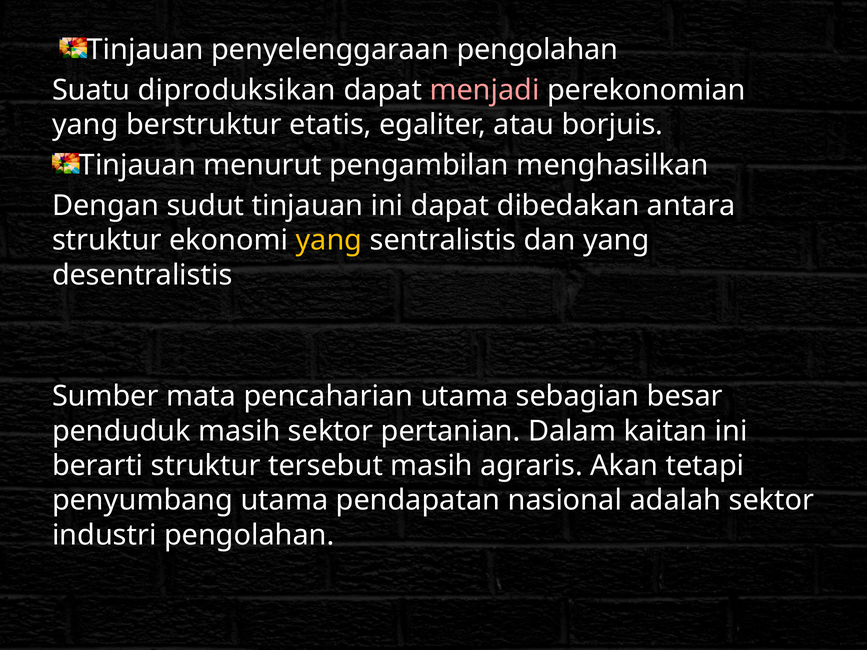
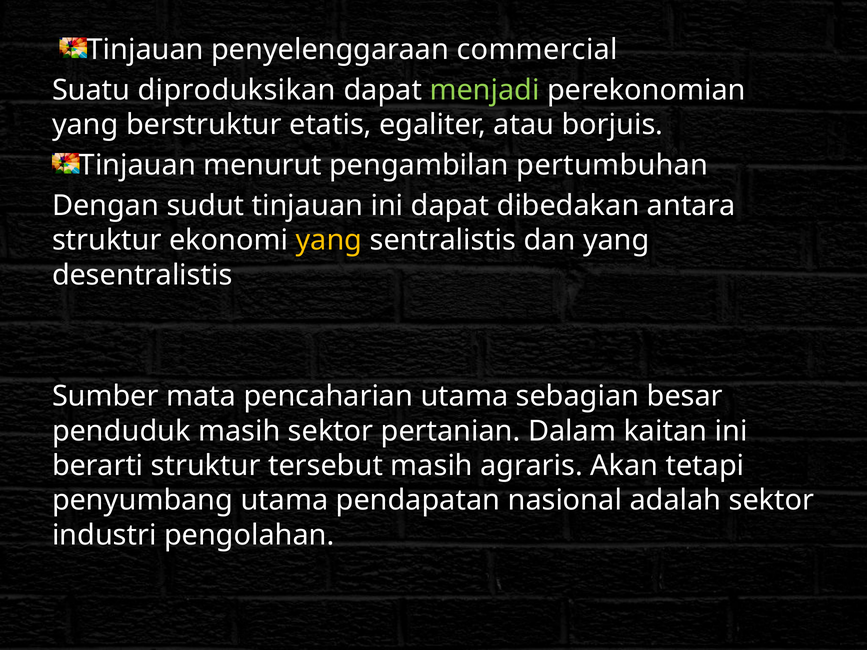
penyelenggaraan pengolahan: pengolahan -> commercial (537, 50)
menjadi colour: pink -> light green (485, 90)
menghasilkan: menghasilkan -> pertumbuhan (612, 165)
